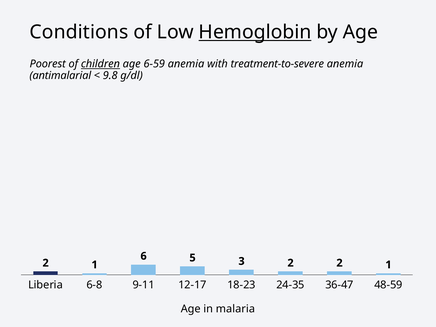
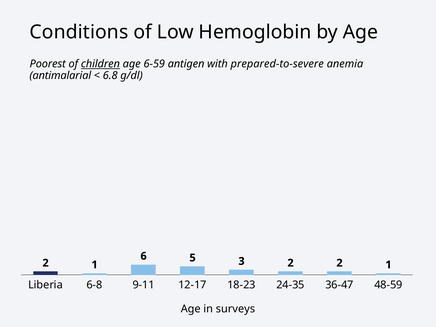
Hemoglobin underline: present -> none (255, 32)
6-59 anemia: anemia -> antigen (186, 64)
treatment-to-severe: treatment-to-severe -> prepared-to-severe (277, 64)
9.8: 9.8 -> 6.8 (110, 76)
malaria: malaria -> surveys (235, 309)
